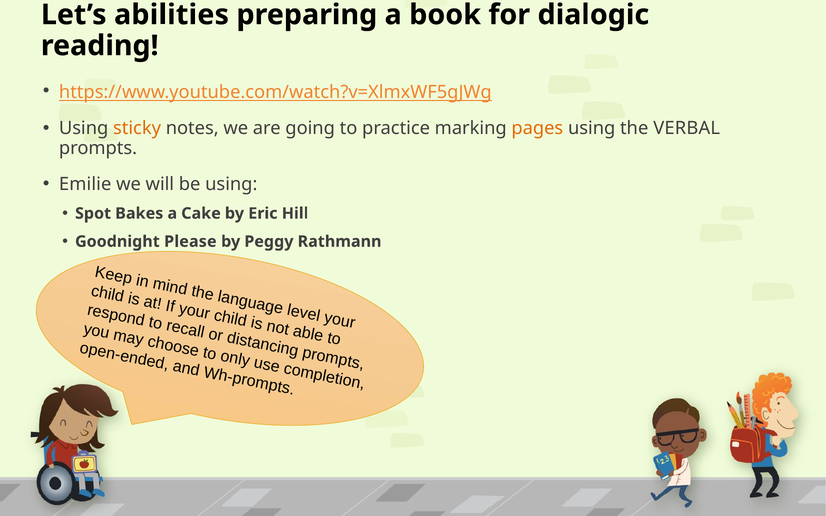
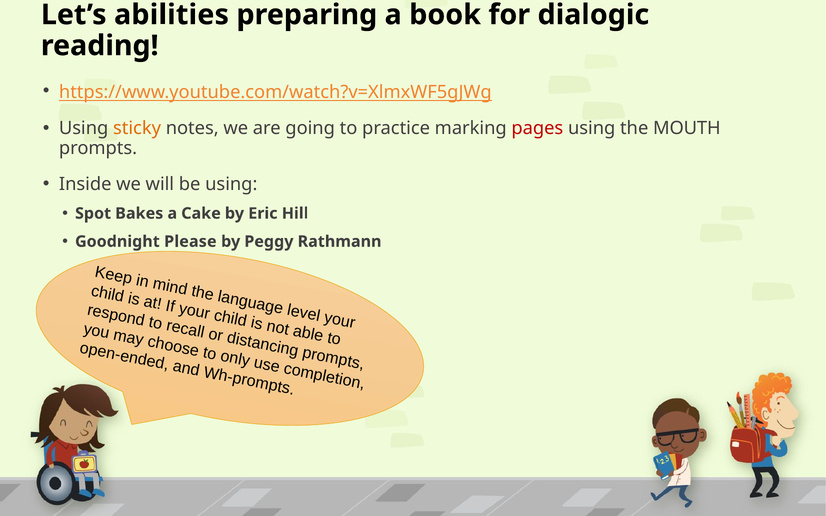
pages colour: orange -> red (537, 128)
VERBAL: VERBAL -> MOUTH (687, 128)
Emilie: Emilie -> Inside (85, 184)
